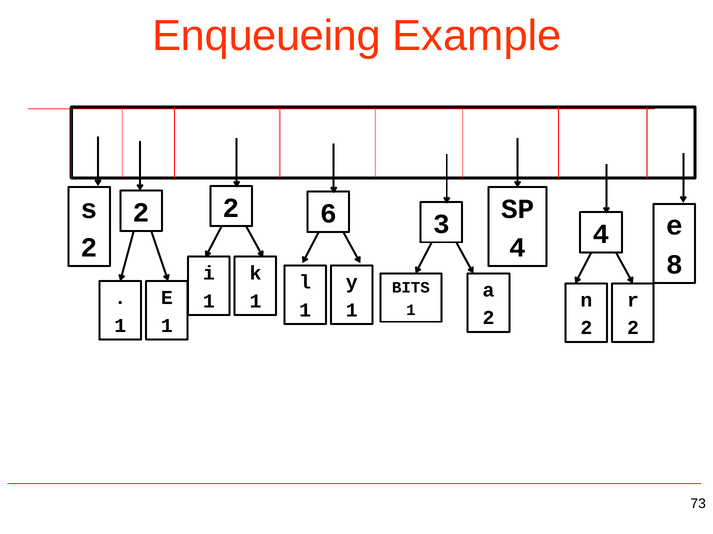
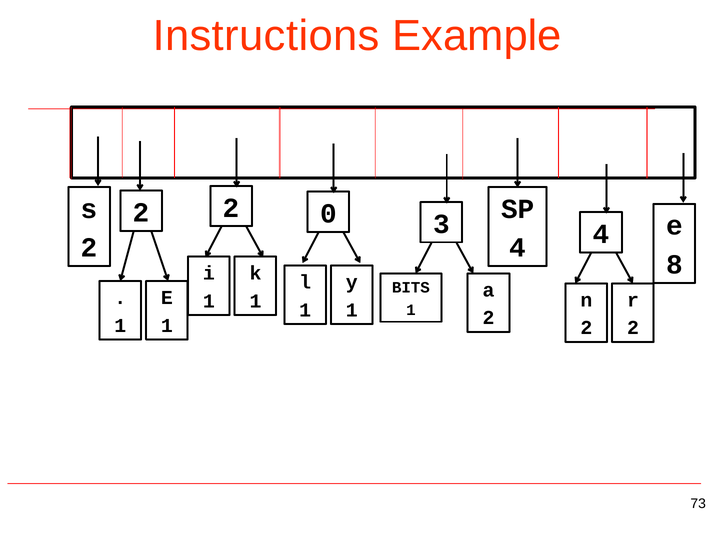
Enqueueing: Enqueueing -> Instructions (266, 36)
6: 6 -> 0 (328, 214)
